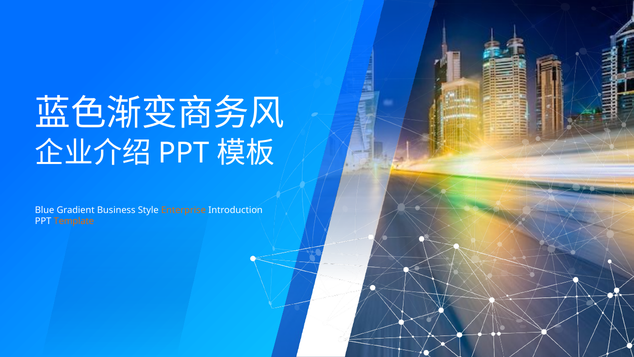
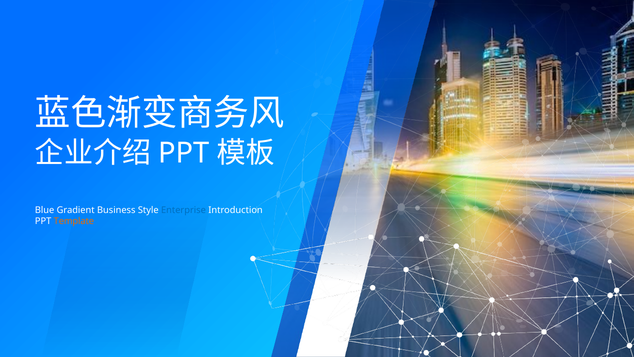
Enterprise colour: orange -> blue (183, 210)
